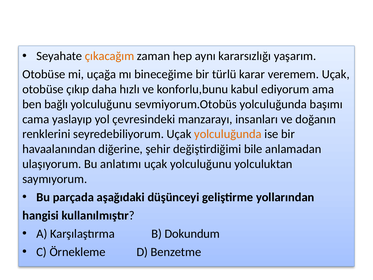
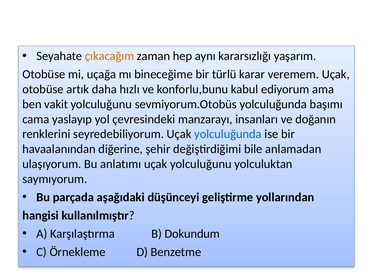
çıkıp: çıkıp -> artık (78, 89)
bağlı: bağlı -> vakit (56, 104)
yolculuğunda colour: orange -> blue (228, 134)
